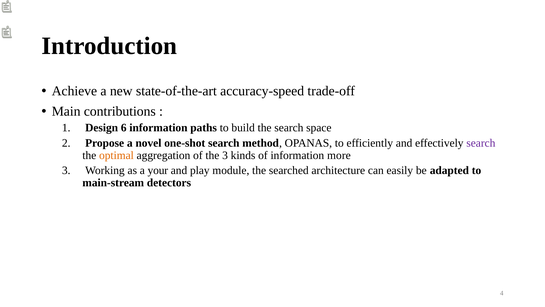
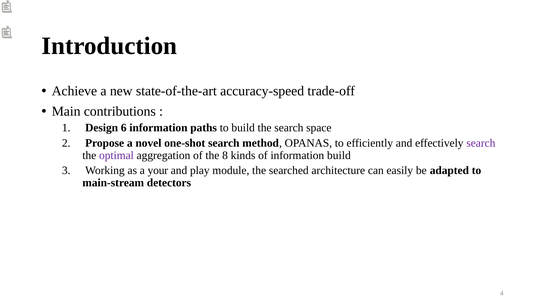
optimal colour: orange -> purple (116, 155)
the 3: 3 -> 8 (225, 155)
information more: more -> build (339, 155)
